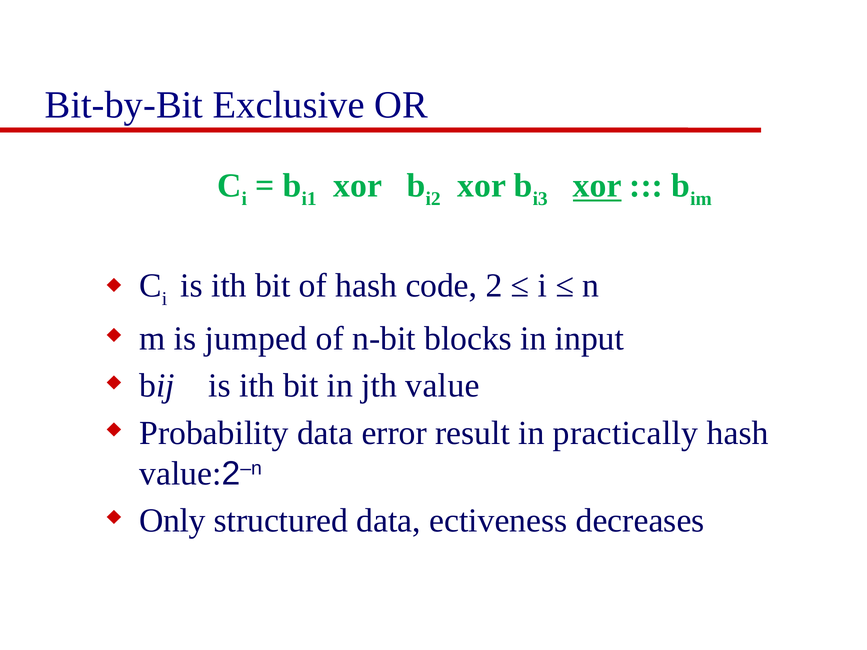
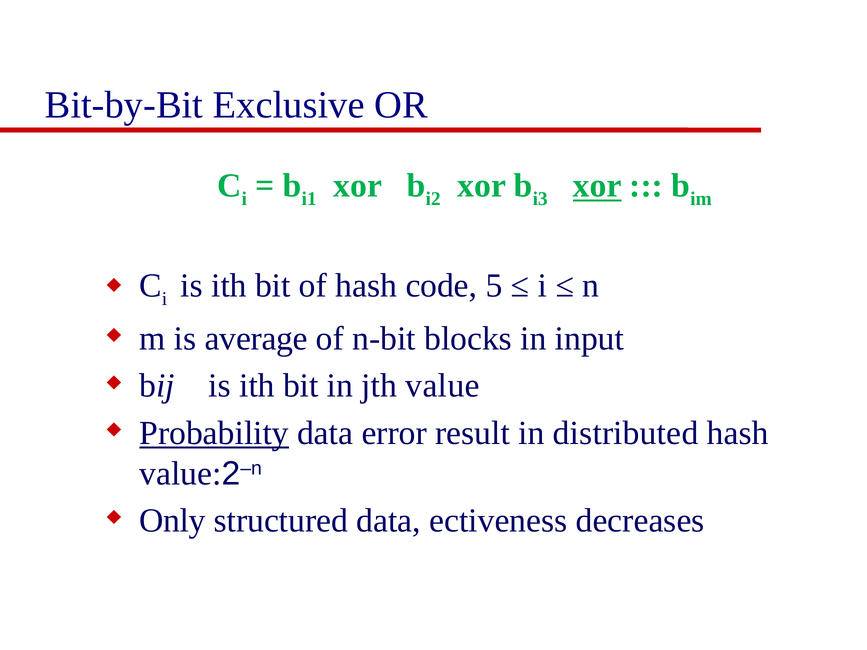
2: 2 -> 5 (494, 286)
jumped: jumped -> average (256, 339)
Probability underline: none -> present (214, 433)
practically: practically -> distributed (626, 433)
